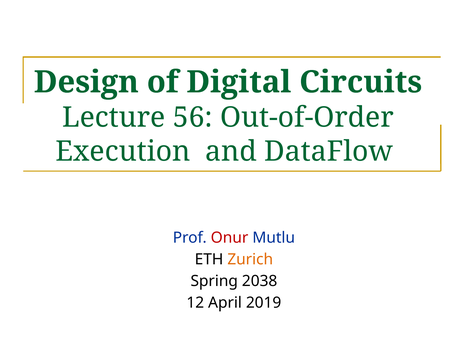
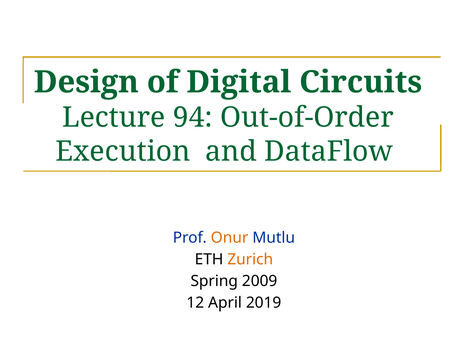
56: 56 -> 94 (193, 118)
Onur colour: red -> orange (230, 238)
2038: 2038 -> 2009 (260, 281)
